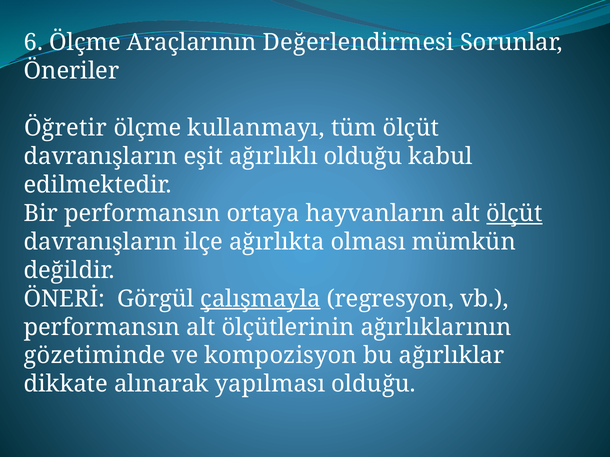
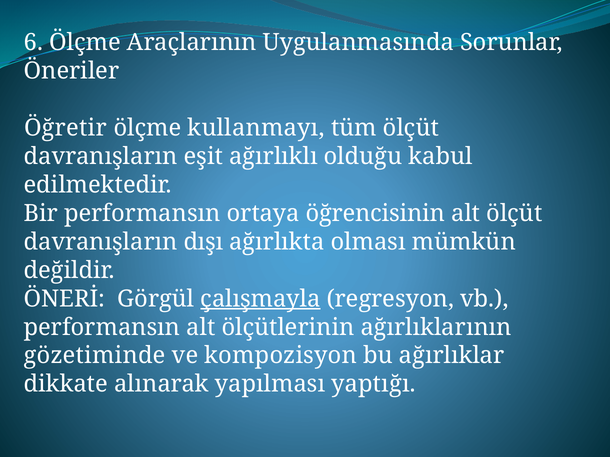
Değerlendirmesi: Değerlendirmesi -> Uygulanmasında (358, 43)
hayvanların: hayvanların -> öğrencisinin (375, 214)
ölçüt underline: present -> none (514, 214)
ilçe: ilçe -> dışı (204, 242)
yapılması olduğu: olduğu -> yaptığı (374, 385)
